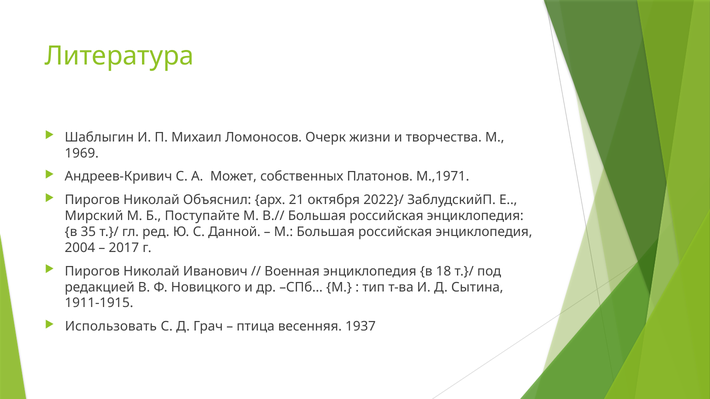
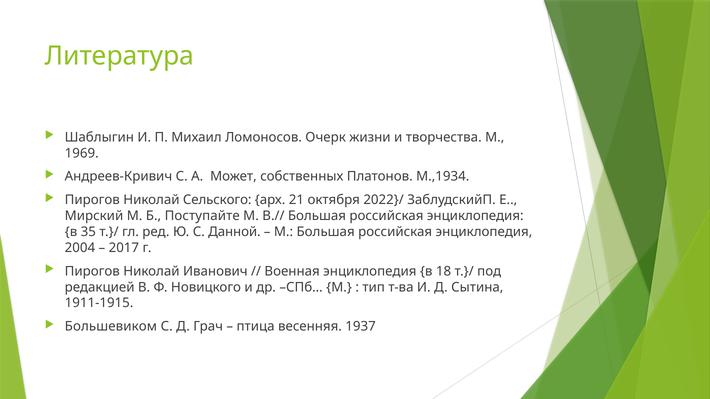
М.,1971: М.,1971 -> М.,1934 (443, 177)
Объяснил: Объяснил -> Сельского (217, 200)
Использовать: Использовать -> Большевиком (111, 327)
